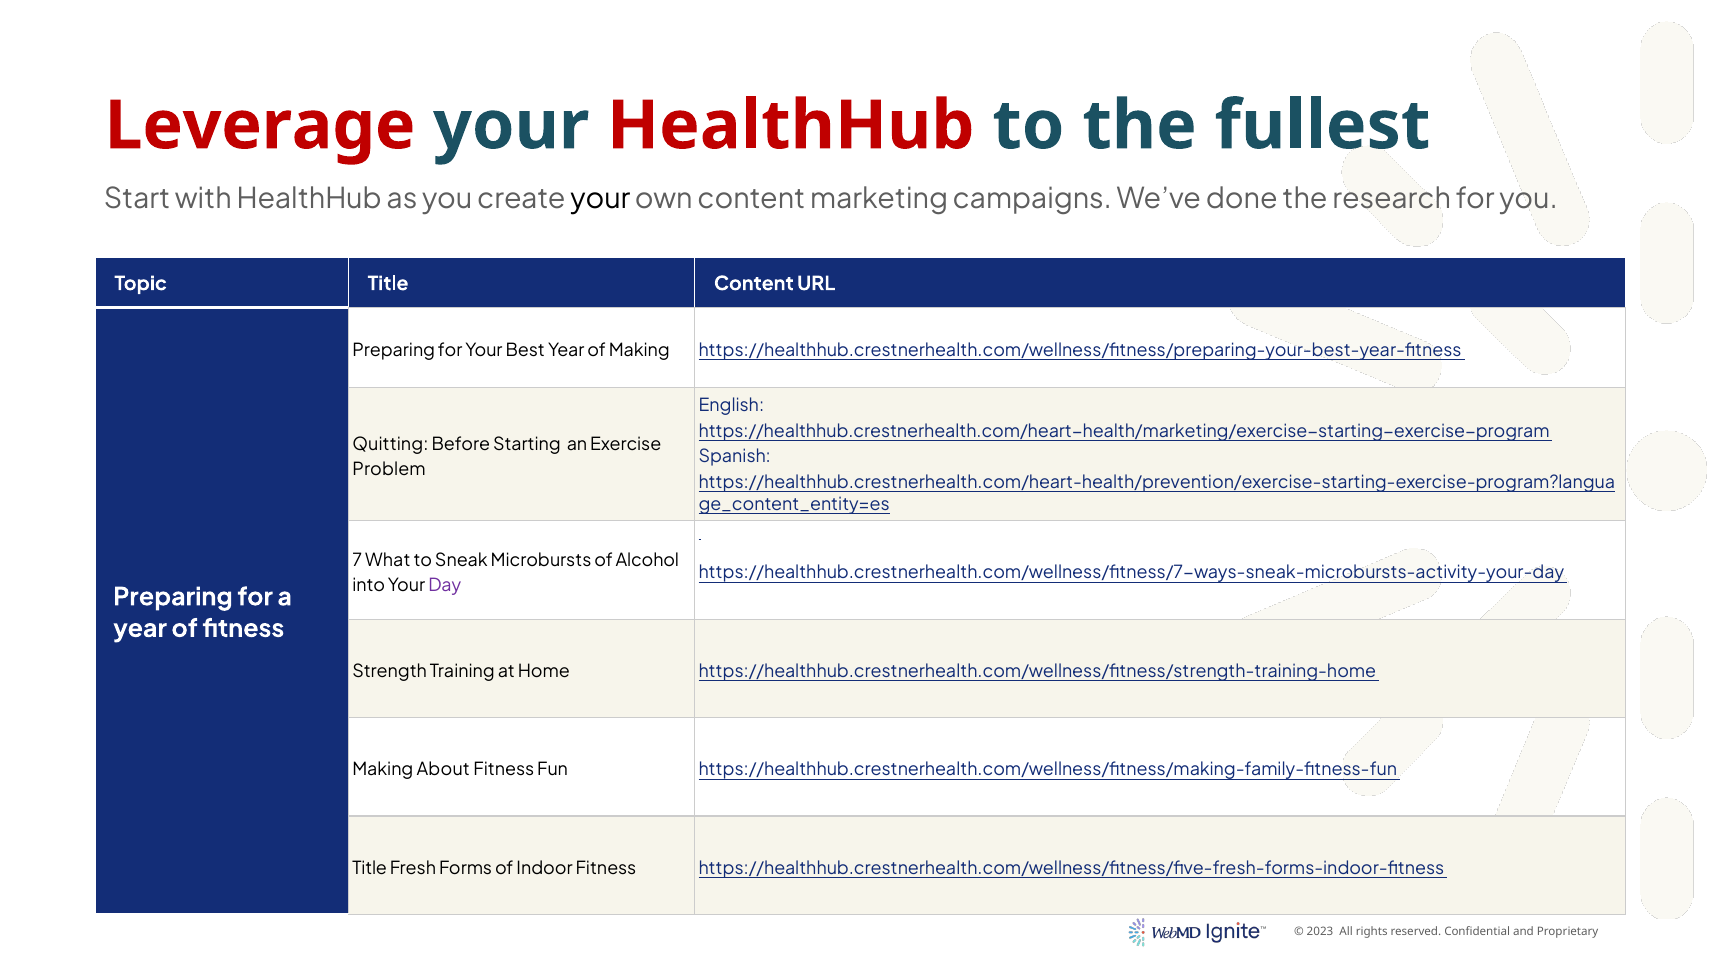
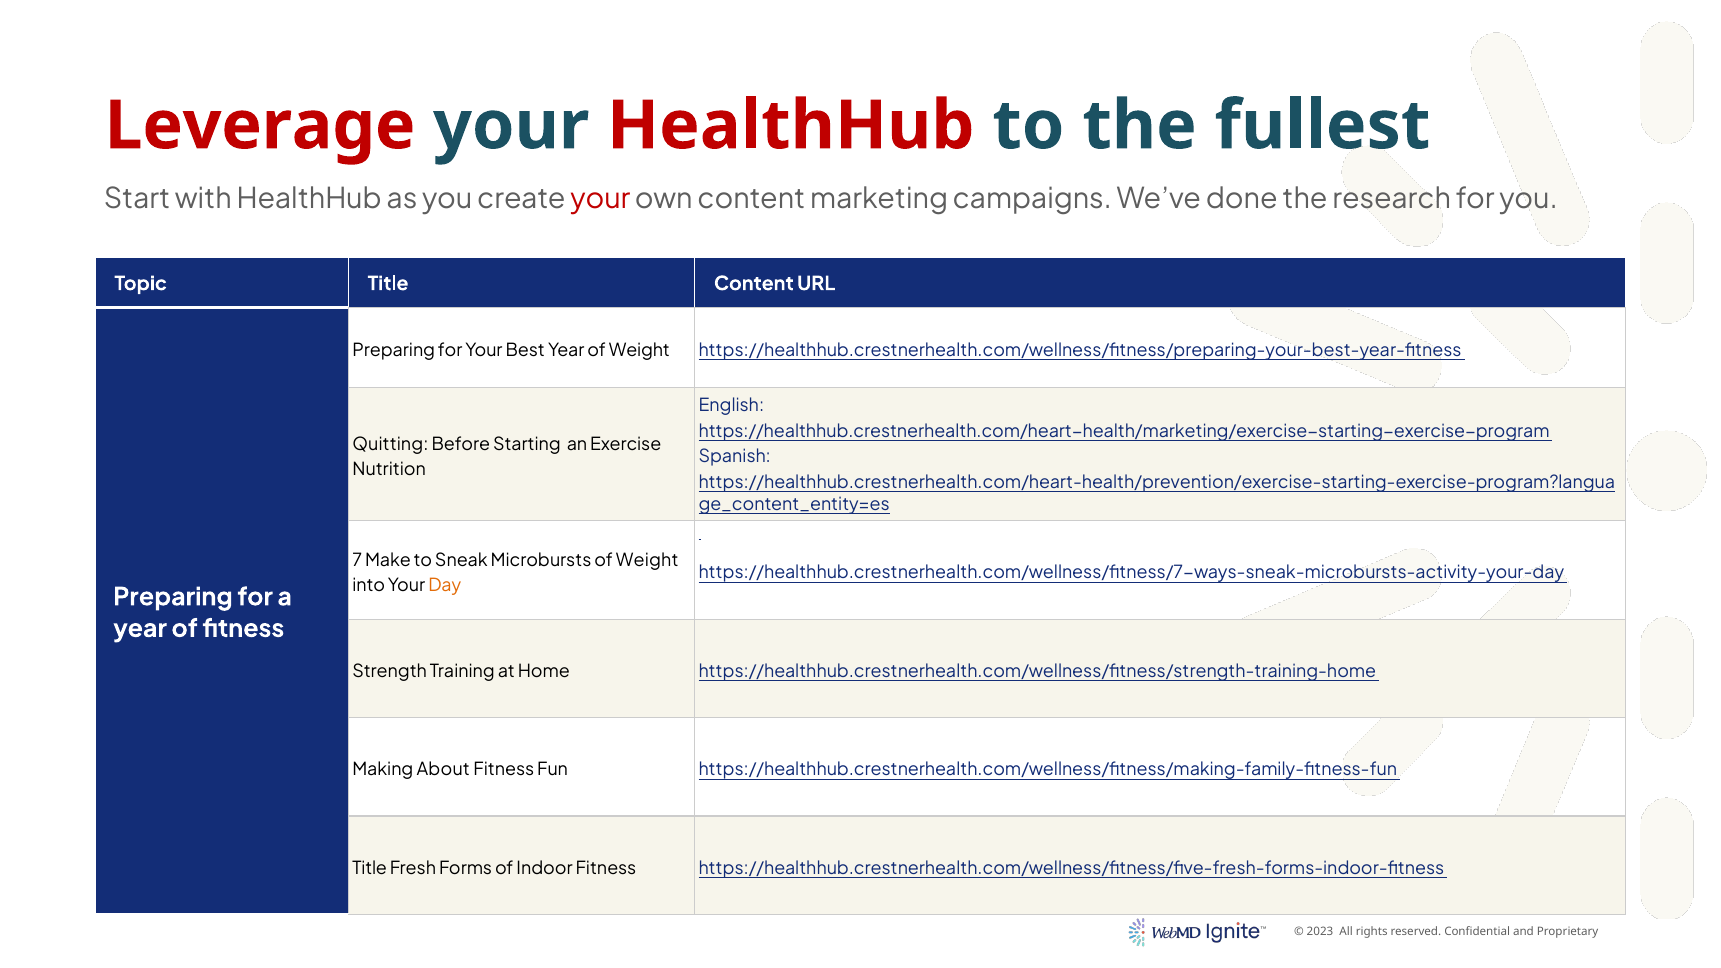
your colour: black -> red (600, 199)
Year of Making: Making -> Weight (639, 350)
Problem: Problem -> Nutrition (389, 470)
What: What -> Make (388, 560)
Microbursts of Alcohol: Alcohol -> Weight (647, 560)
Day colour: purple -> orange (445, 586)
